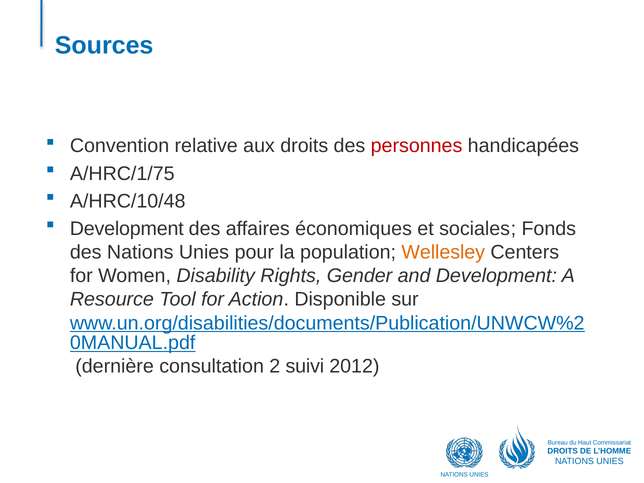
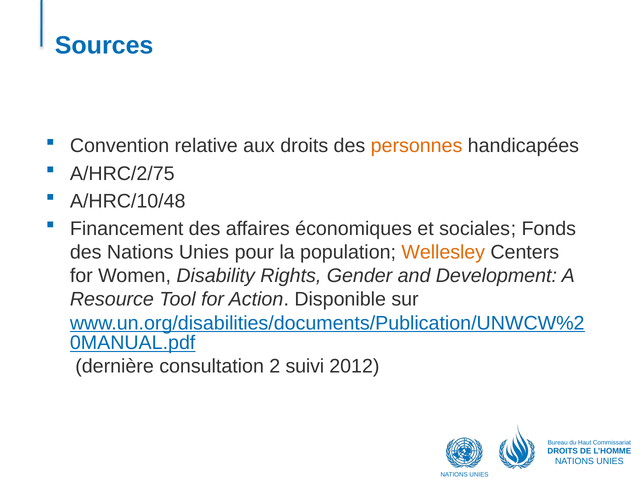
personnes colour: red -> orange (417, 146)
A/HRC/1/75: A/HRC/1/75 -> A/HRC/2/75 (122, 174)
Development: Development -> Financement (127, 229)
